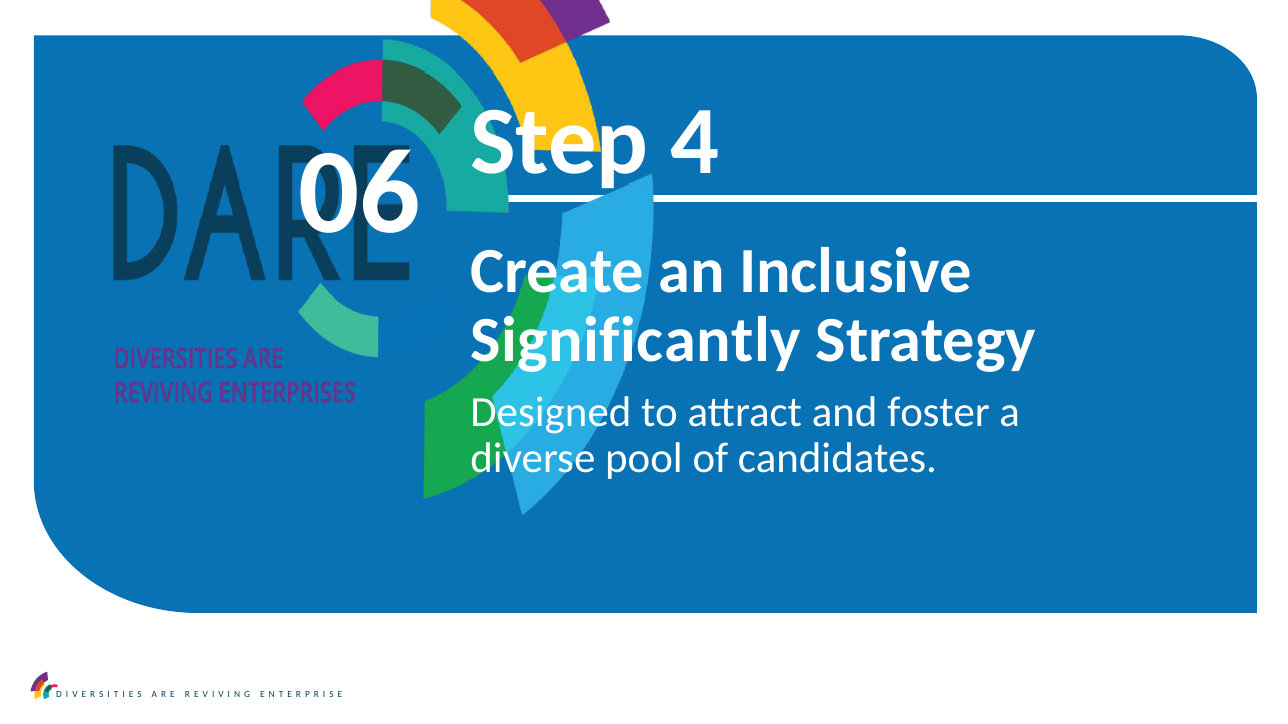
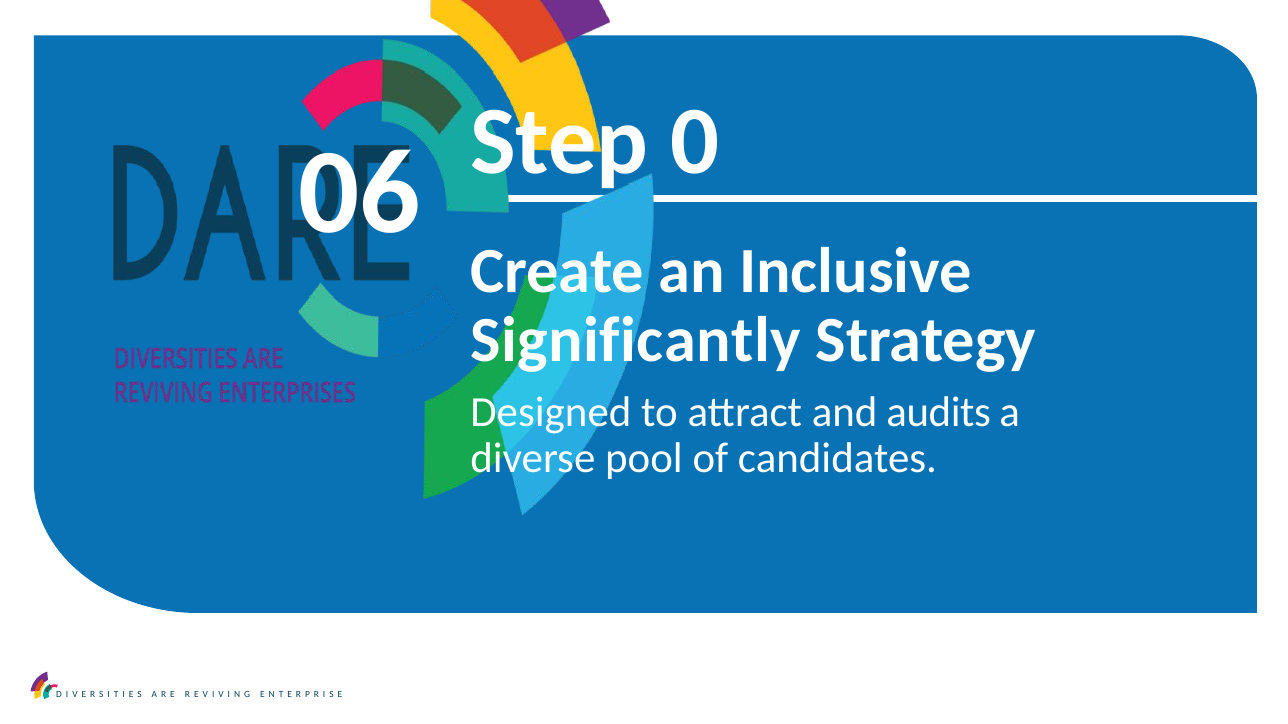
4: 4 -> 0 (695, 142)
foster: foster -> audits (939, 412)
